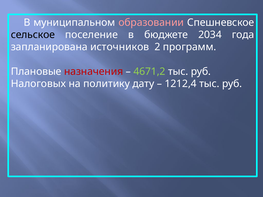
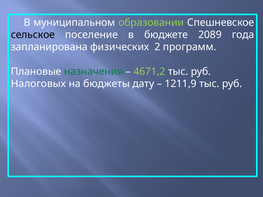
образовании colour: pink -> light green (151, 23)
2034: 2034 -> 2089 (210, 35)
источников: источников -> физических (120, 47)
назначения colour: red -> green (94, 72)
политику: политику -> бюджеты (107, 84)
1212,4: 1212,4 -> 1211,9 (181, 84)
